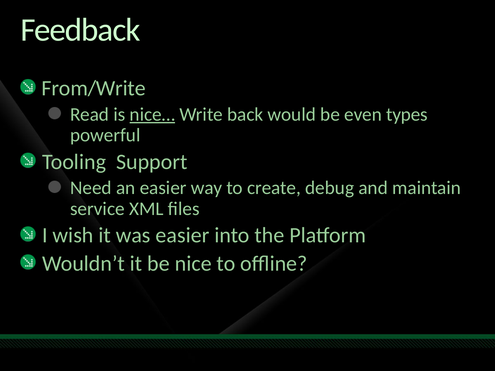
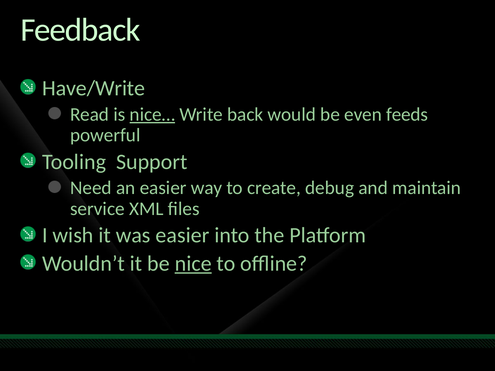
From/Write: From/Write -> Have/Write (94, 88)
types: types -> feeds (407, 114)
nice underline: none -> present (193, 264)
